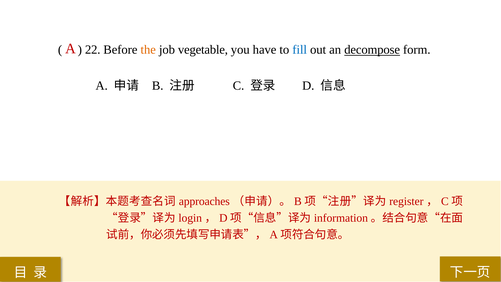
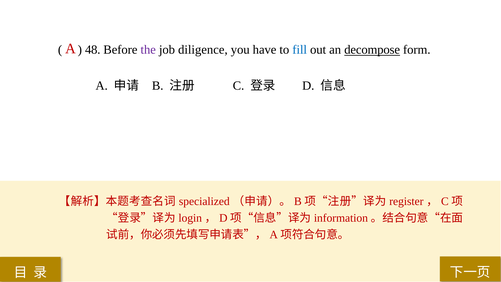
22: 22 -> 48 (93, 50)
the colour: orange -> purple (148, 50)
vegetable: vegetable -> diligence (203, 50)
approaches: approaches -> specialized (204, 201)
